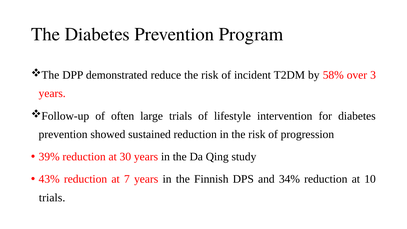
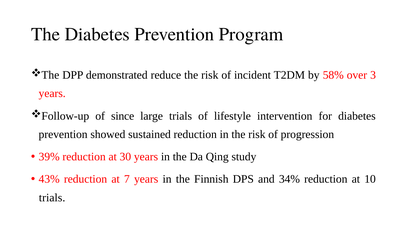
often: often -> since (123, 116)
